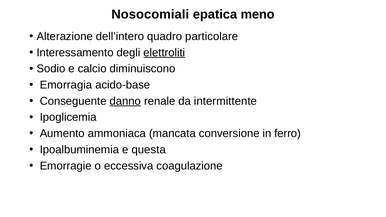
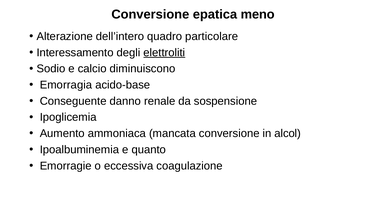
Nosocomiali: Nosocomiali -> Conversione (150, 14)
danno underline: present -> none (125, 101)
intermittente: intermittente -> sospensione (226, 101)
ferro: ferro -> alcol (288, 134)
questa: questa -> quanto (149, 150)
